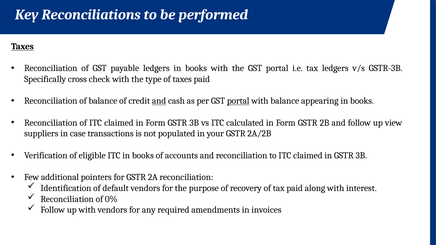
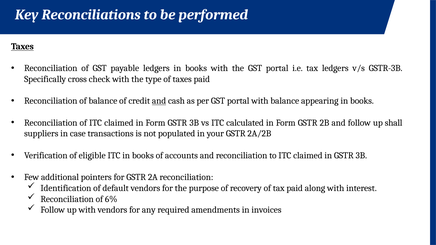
portal underline: present -> none (238, 101)
view: view -> shall (394, 123)
0%: 0% -> 6% (111, 199)
